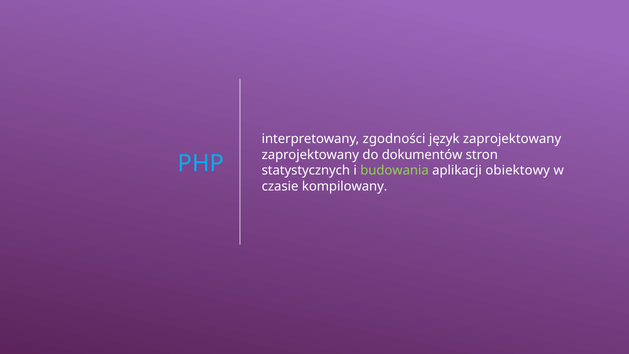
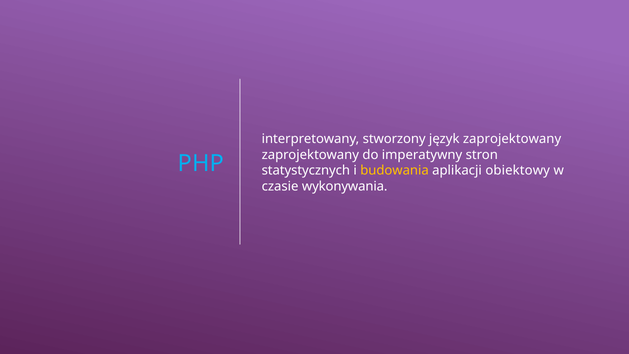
zgodności: zgodności -> stworzony (394, 139)
dokumentów: dokumentów -> imperatywny (422, 155)
budowania colour: light green -> yellow (395, 170)
kompilowany: kompilowany -> wykonywania (345, 186)
